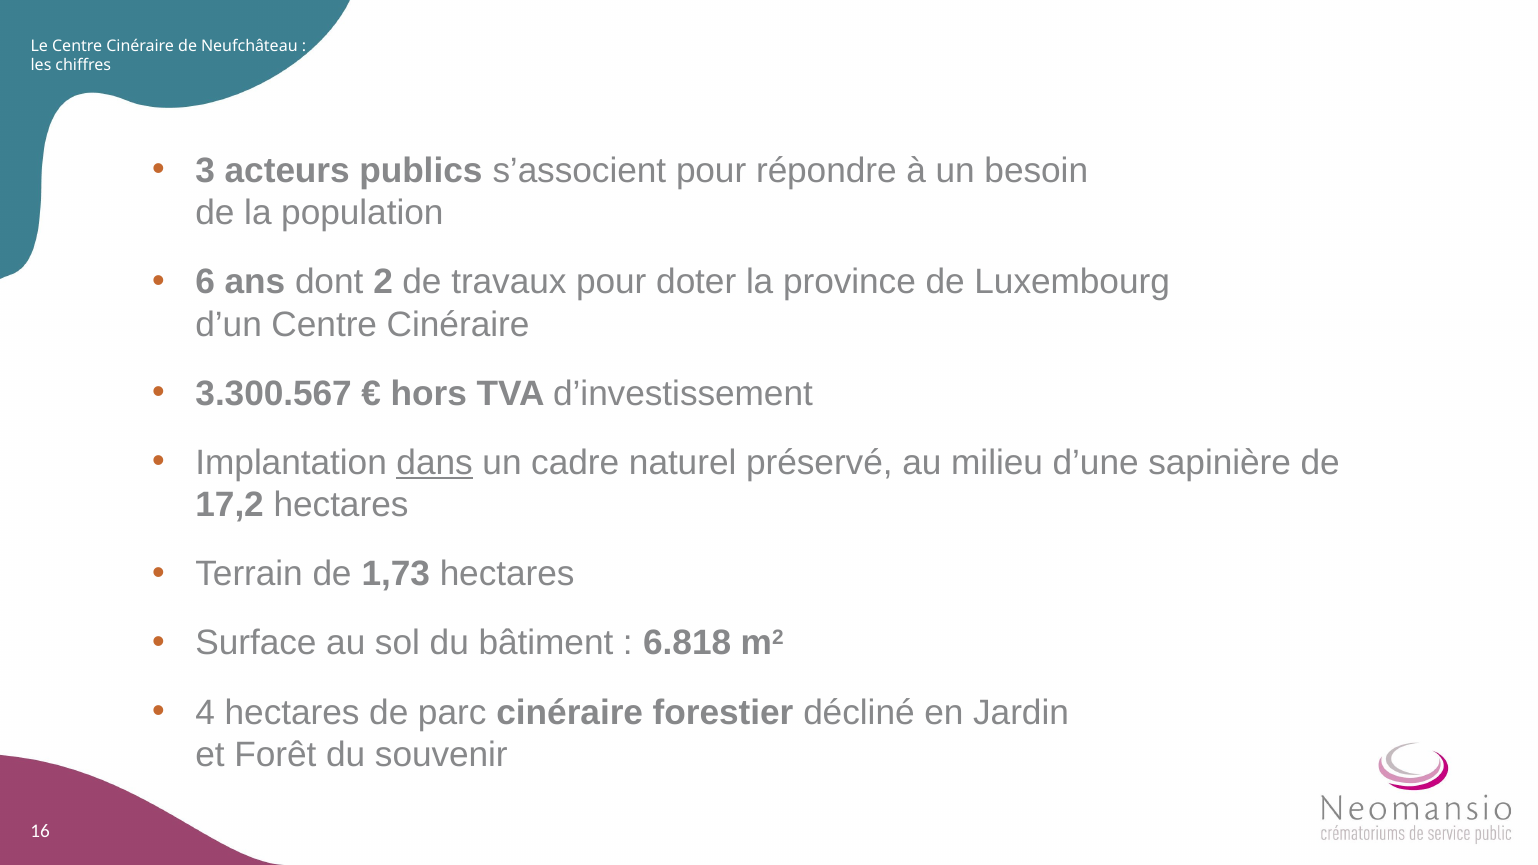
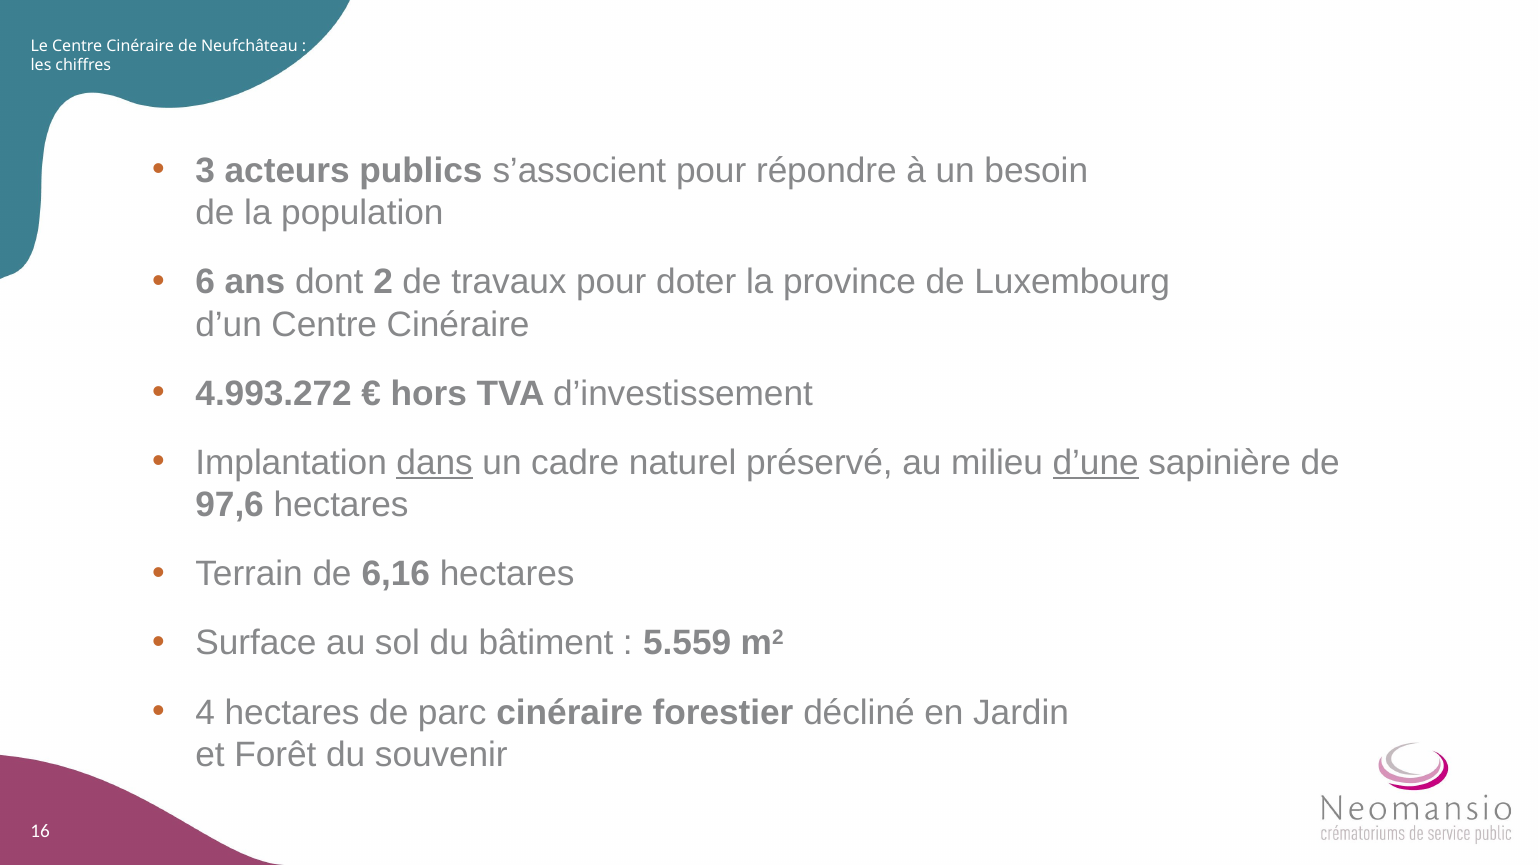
3.300.567: 3.300.567 -> 4.993.272 (274, 394)
d’une underline: none -> present (1096, 463)
17,2: 17,2 -> 97,6 (230, 505)
1,73: 1,73 -> 6,16 (396, 574)
6.818: 6.818 -> 5.559 (687, 643)
